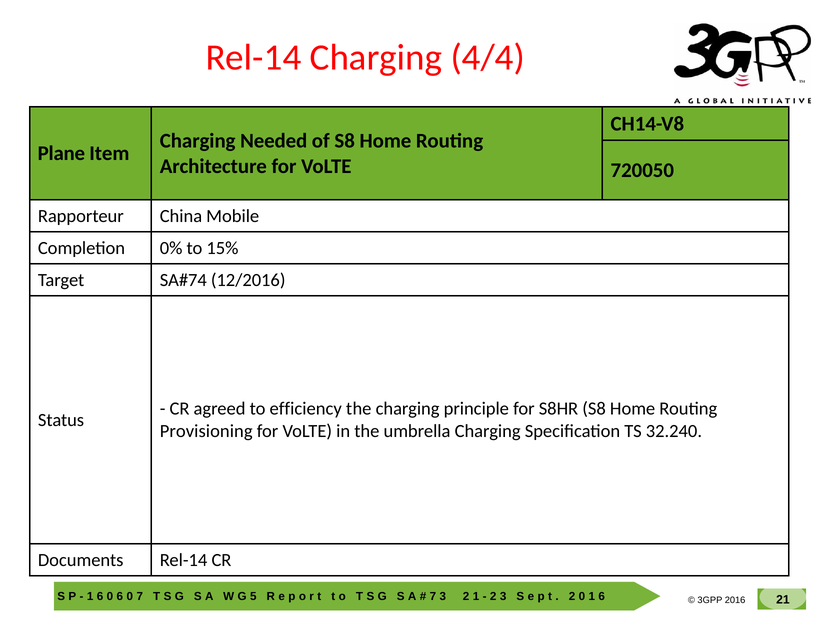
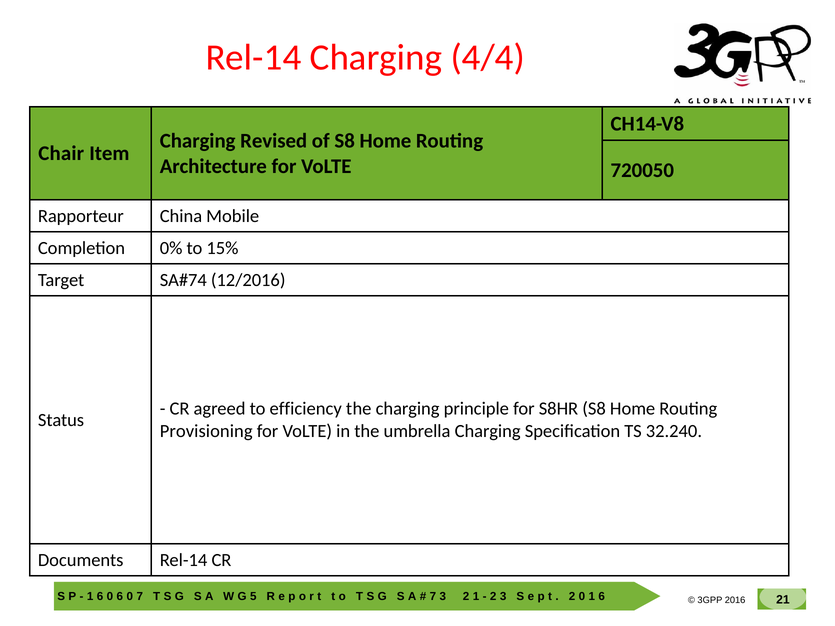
Needed: Needed -> Revised (274, 141)
Plane: Plane -> Chair (61, 154)
